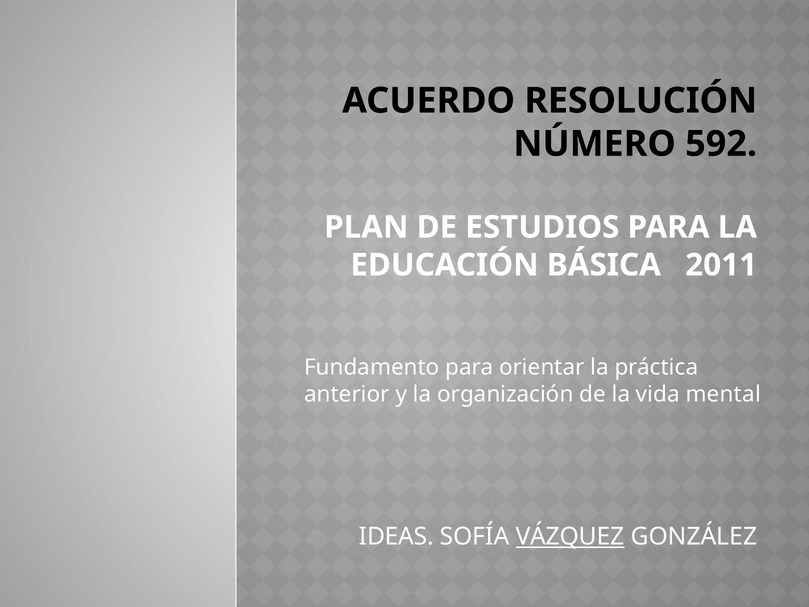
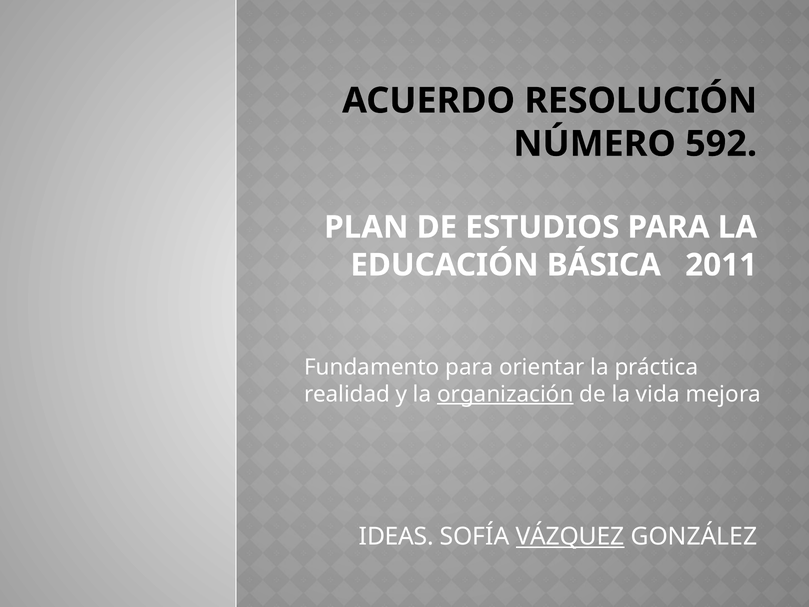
anterior: anterior -> realidad (347, 394)
organización underline: none -> present (505, 394)
mental: mental -> mejora (723, 394)
